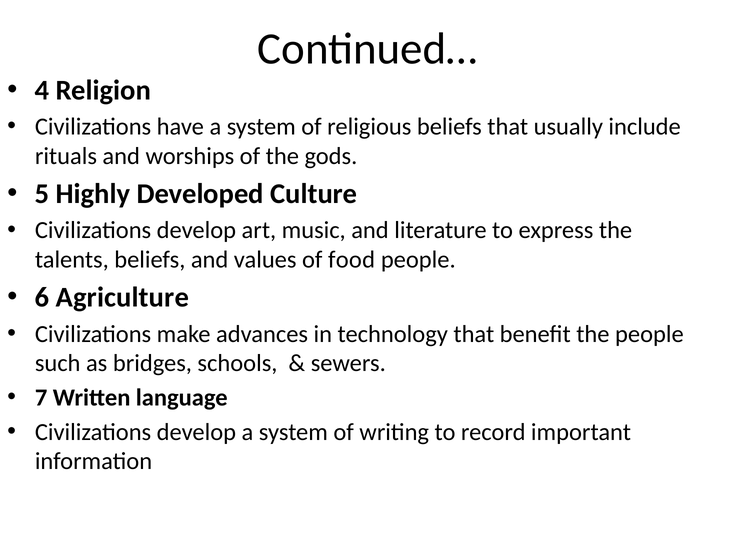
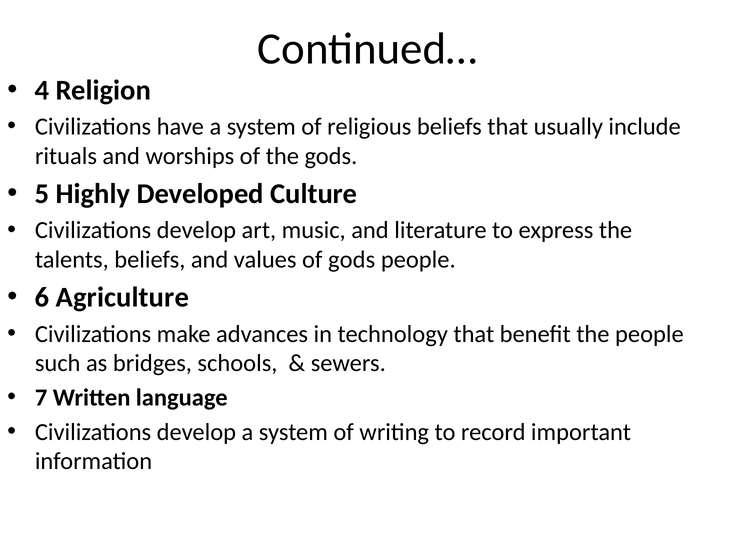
of food: food -> gods (352, 260)
